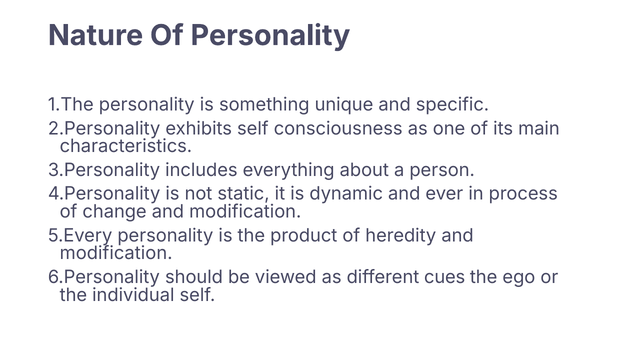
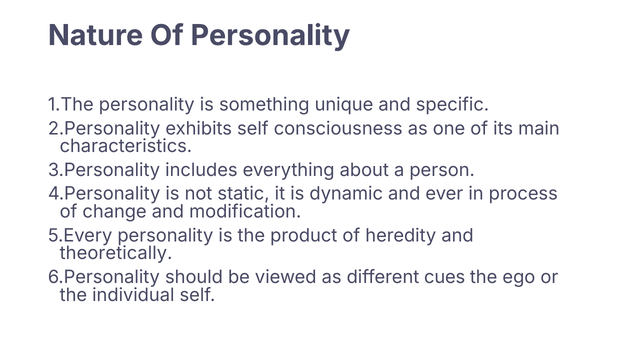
modification: modification -> theoretically (116, 253)
